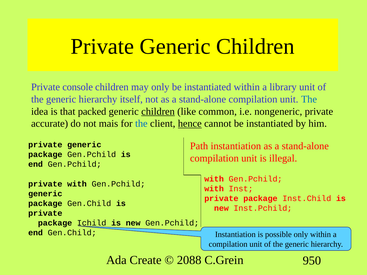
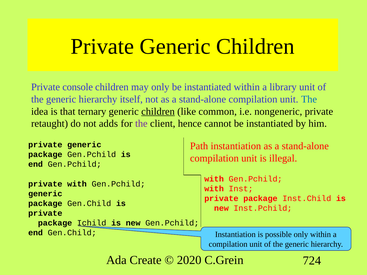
packed: packed -> ternary (92, 112)
accurate: accurate -> retaught (50, 124)
mais: mais -> adds (108, 124)
the colour: blue -> purple (141, 124)
hence underline: present -> none (190, 124)
2088: 2088 -> 2020 (189, 260)
950: 950 -> 724 (312, 261)
